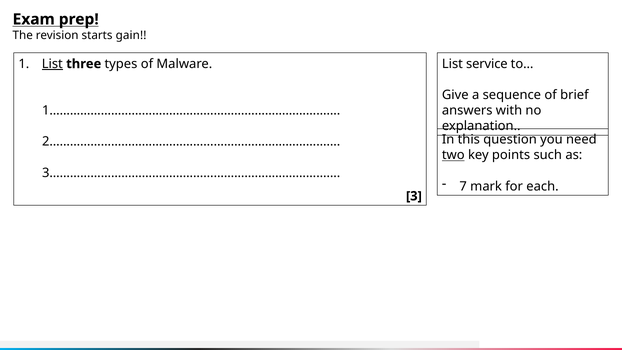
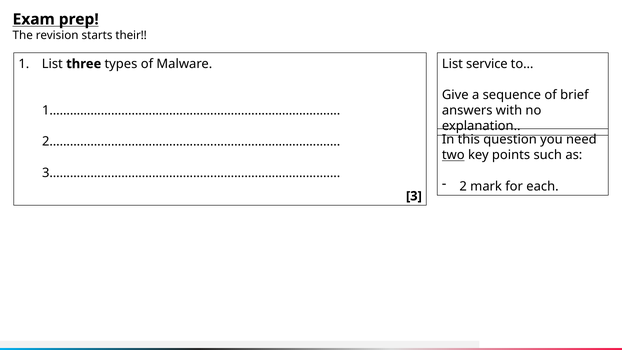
gain: gain -> their (131, 35)
List underline: present -> none (52, 64)
7: 7 -> 2 (463, 186)
